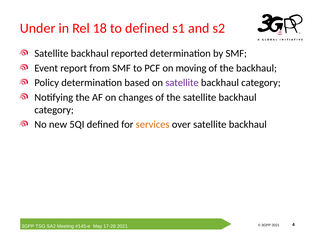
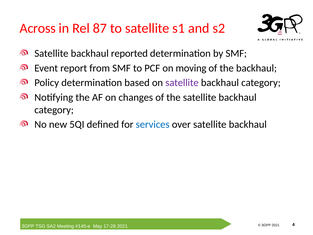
Under: Under -> Across (38, 28)
18: 18 -> 87 (100, 28)
to defined: defined -> satellite (147, 28)
services colour: orange -> blue (153, 124)
